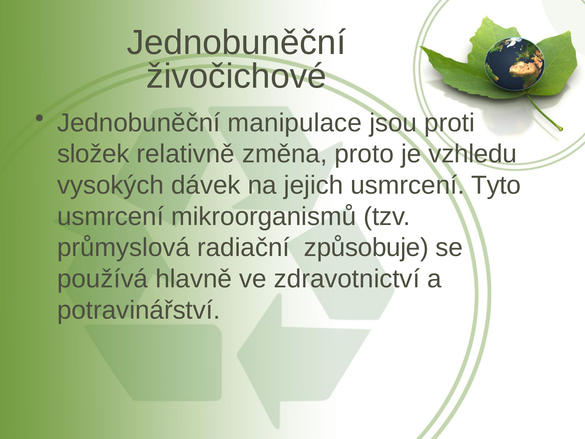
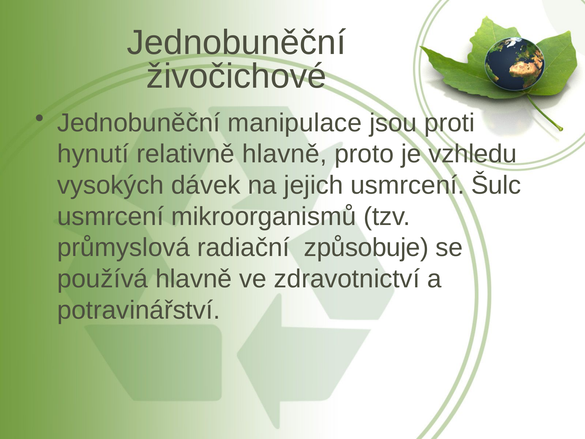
složek: složek -> hynutí (93, 154)
relativně změna: změna -> hlavně (285, 154)
Tyto: Tyto -> Šulc (496, 185)
